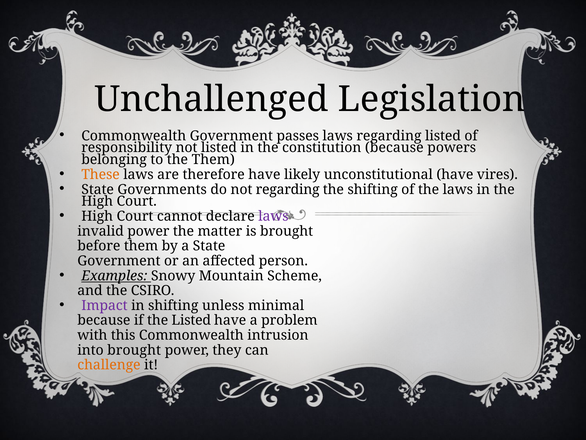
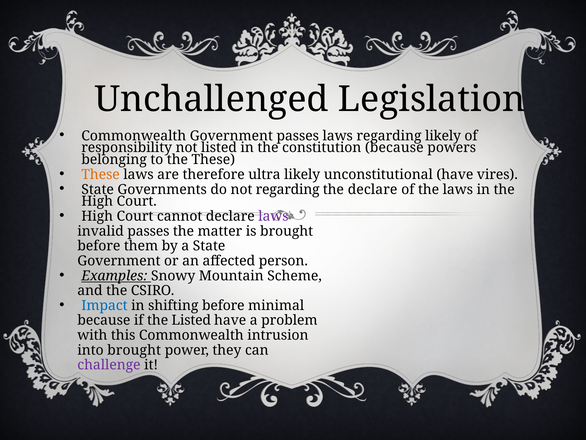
regarding listed: listed -> likely (443, 136)
the Them: Them -> These (213, 160)
therefore have: have -> ultra (264, 174)
the shifting: shifting -> declare (373, 189)
invalid power: power -> passes (148, 231)
Impact colour: purple -> blue (104, 305)
shifting unless: unless -> before (223, 305)
challenge colour: orange -> purple (109, 365)
